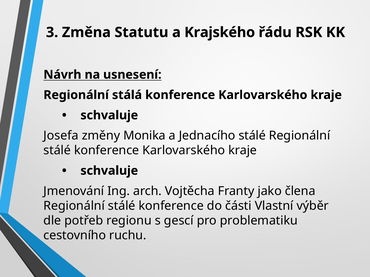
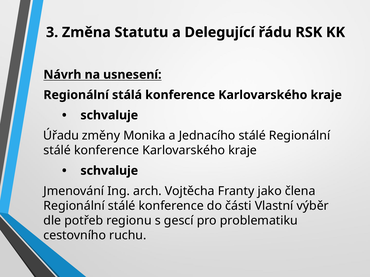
Krajského: Krajského -> Delegující (220, 32)
Josefa: Josefa -> Úřadu (61, 136)
